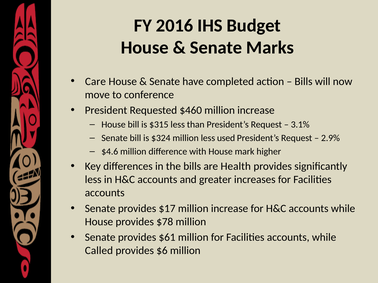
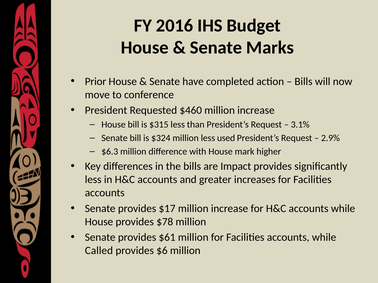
Care: Care -> Prior (96, 82)
$4.6: $4.6 -> $6.3 (110, 152)
Health: Health -> Impact (236, 167)
